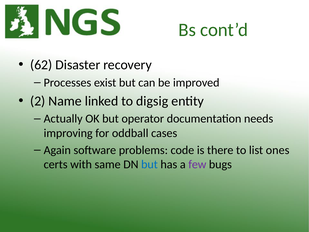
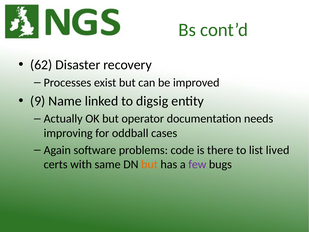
2: 2 -> 9 (38, 101)
ones: ones -> lived (278, 150)
but colour: blue -> orange (149, 164)
